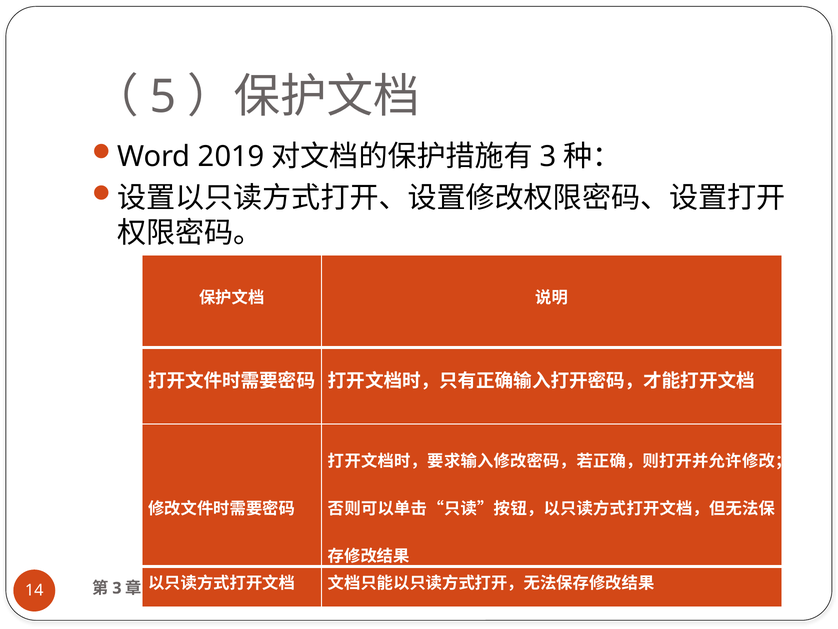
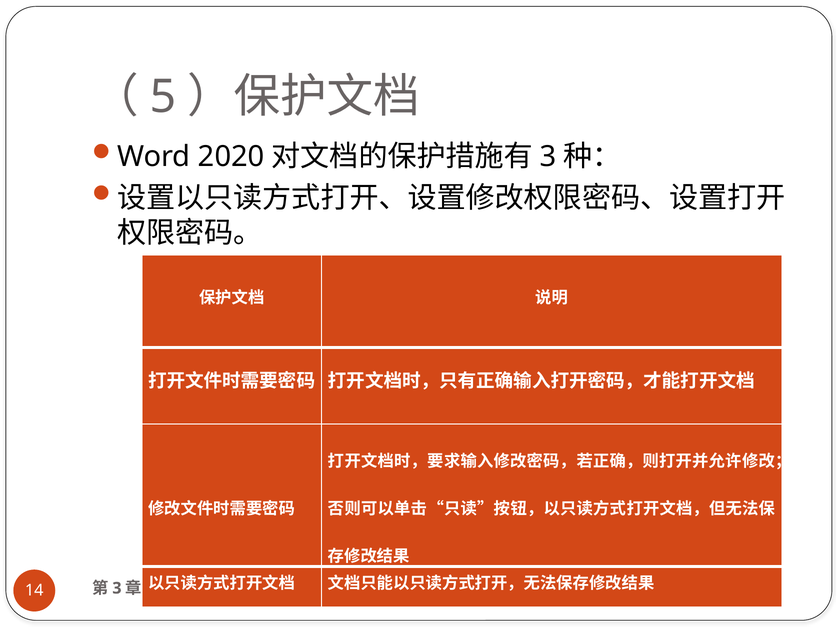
2019: 2019 -> 2020 (231, 156)
